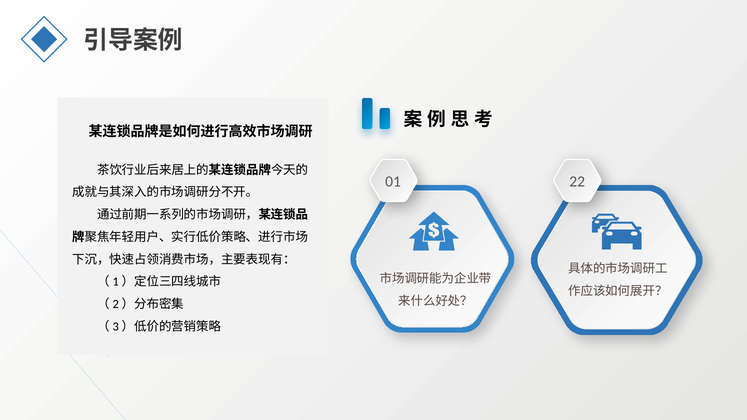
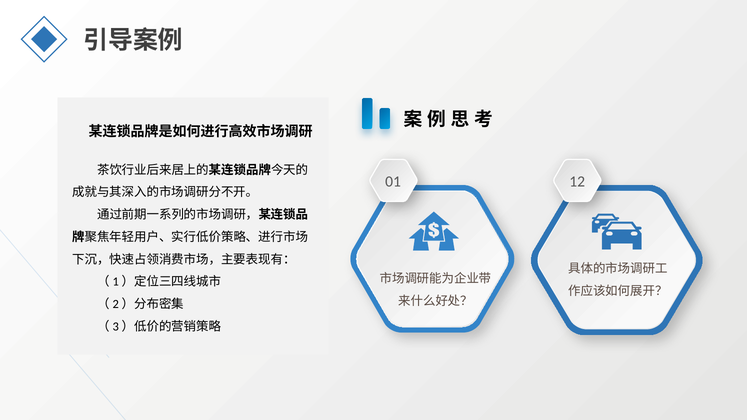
22: 22 -> 12 (577, 182)
